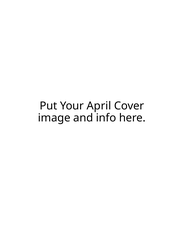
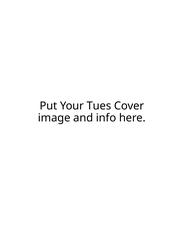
April: April -> Tues (99, 106)
